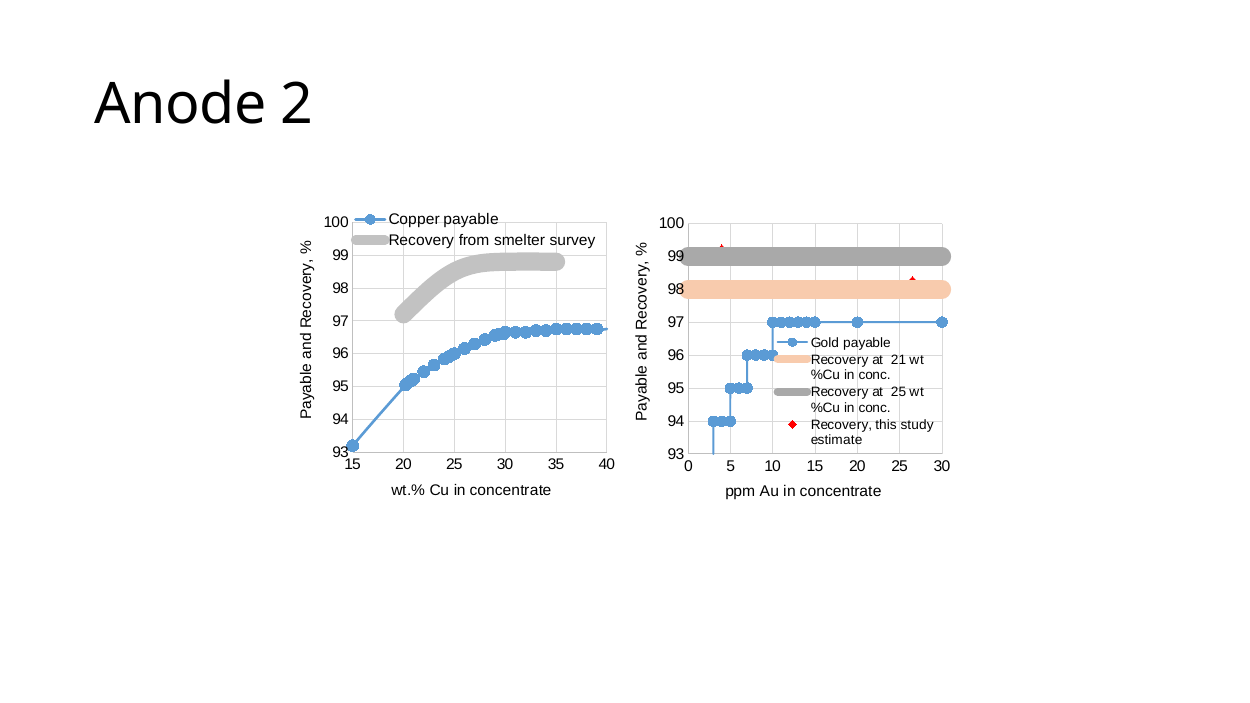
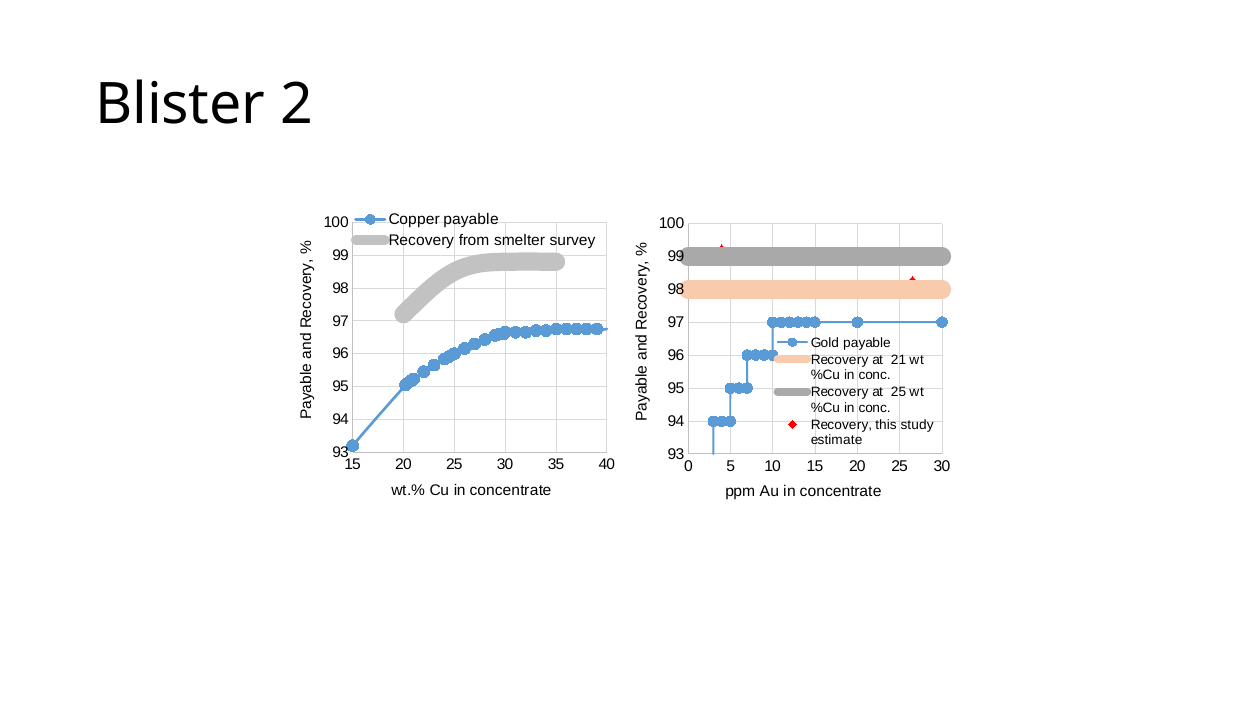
Anode: Anode -> Blister (180, 105)
